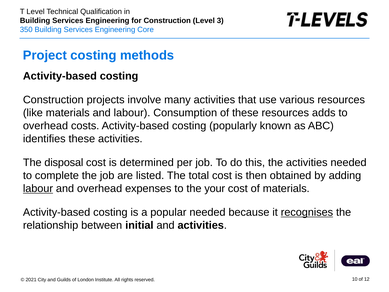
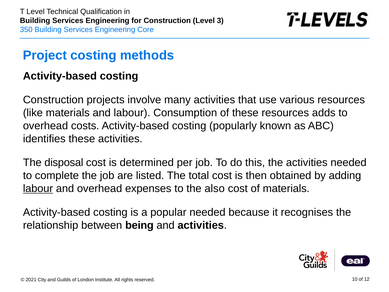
your: your -> also (215, 188)
recognises underline: present -> none (307, 212)
initial: initial -> being (139, 225)
